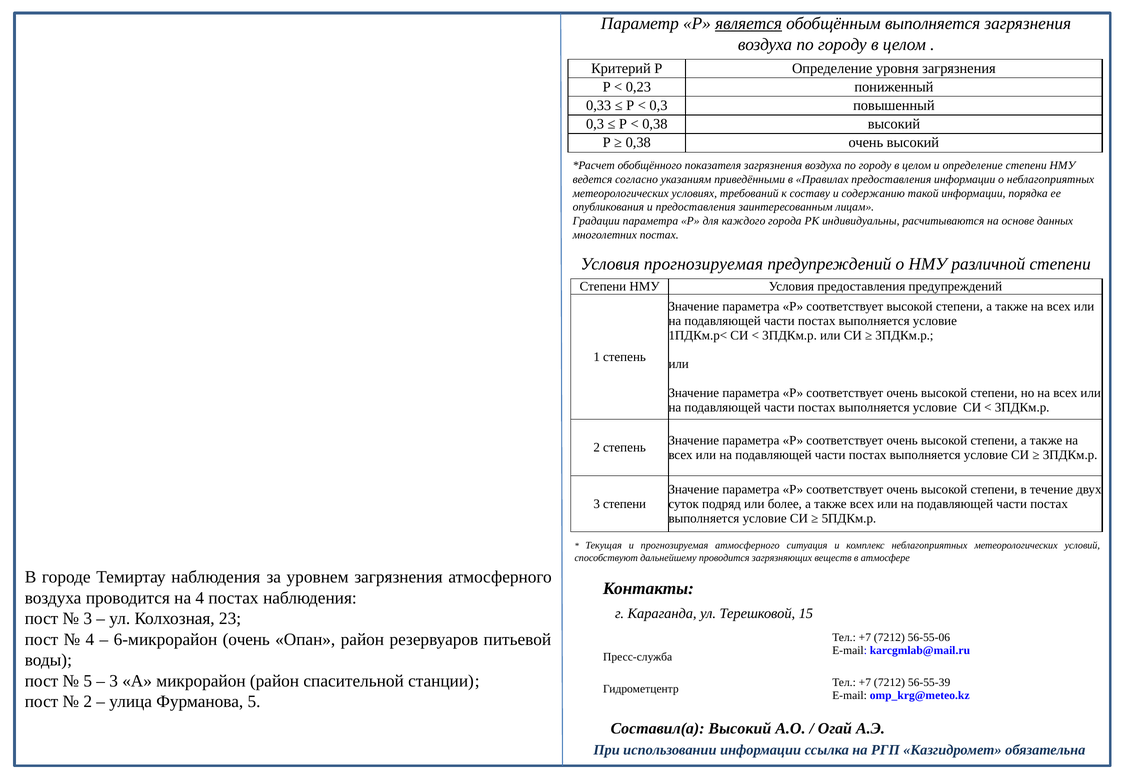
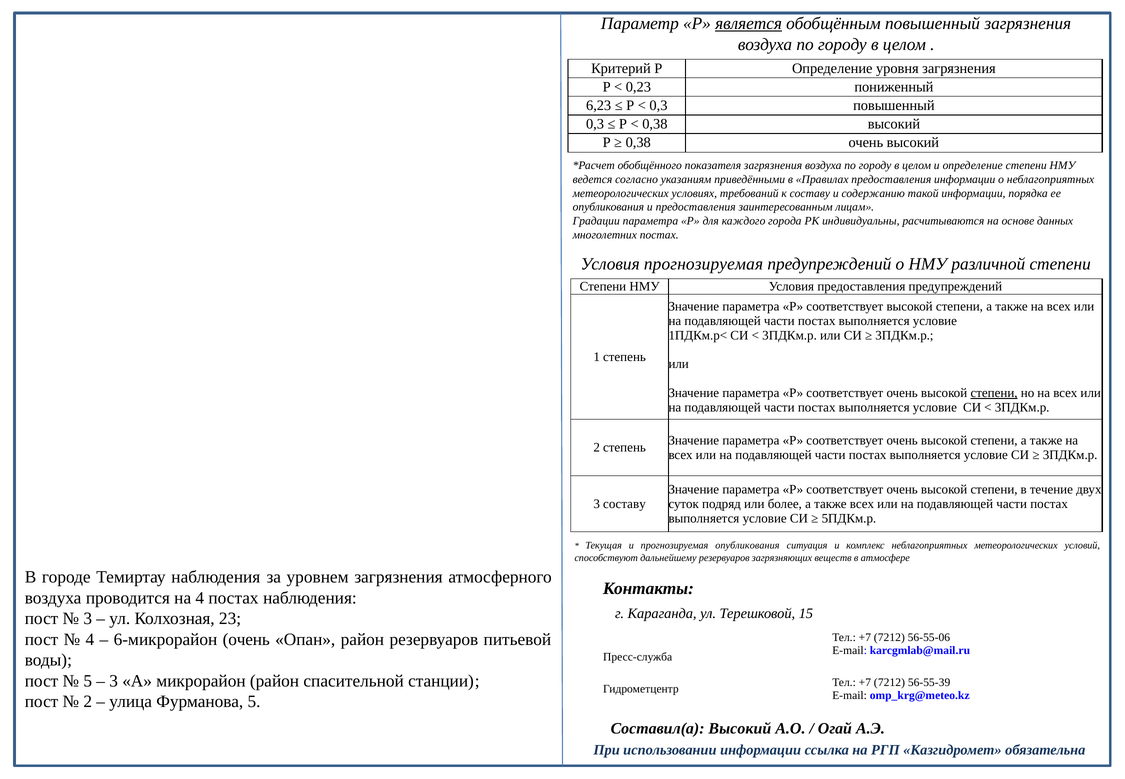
обобщённым выполняется: выполняется -> повышенный (933, 24)
0,33: 0,33 -> 6,23 (599, 106)
степени underline: none -> present (994, 393)
3 степени: степени -> составу (624, 504)
прогнозируемая атмосферного: атмосферного -> опубликования (747, 546)
дальнейшему проводится: проводится -> резервуаров (724, 558)
